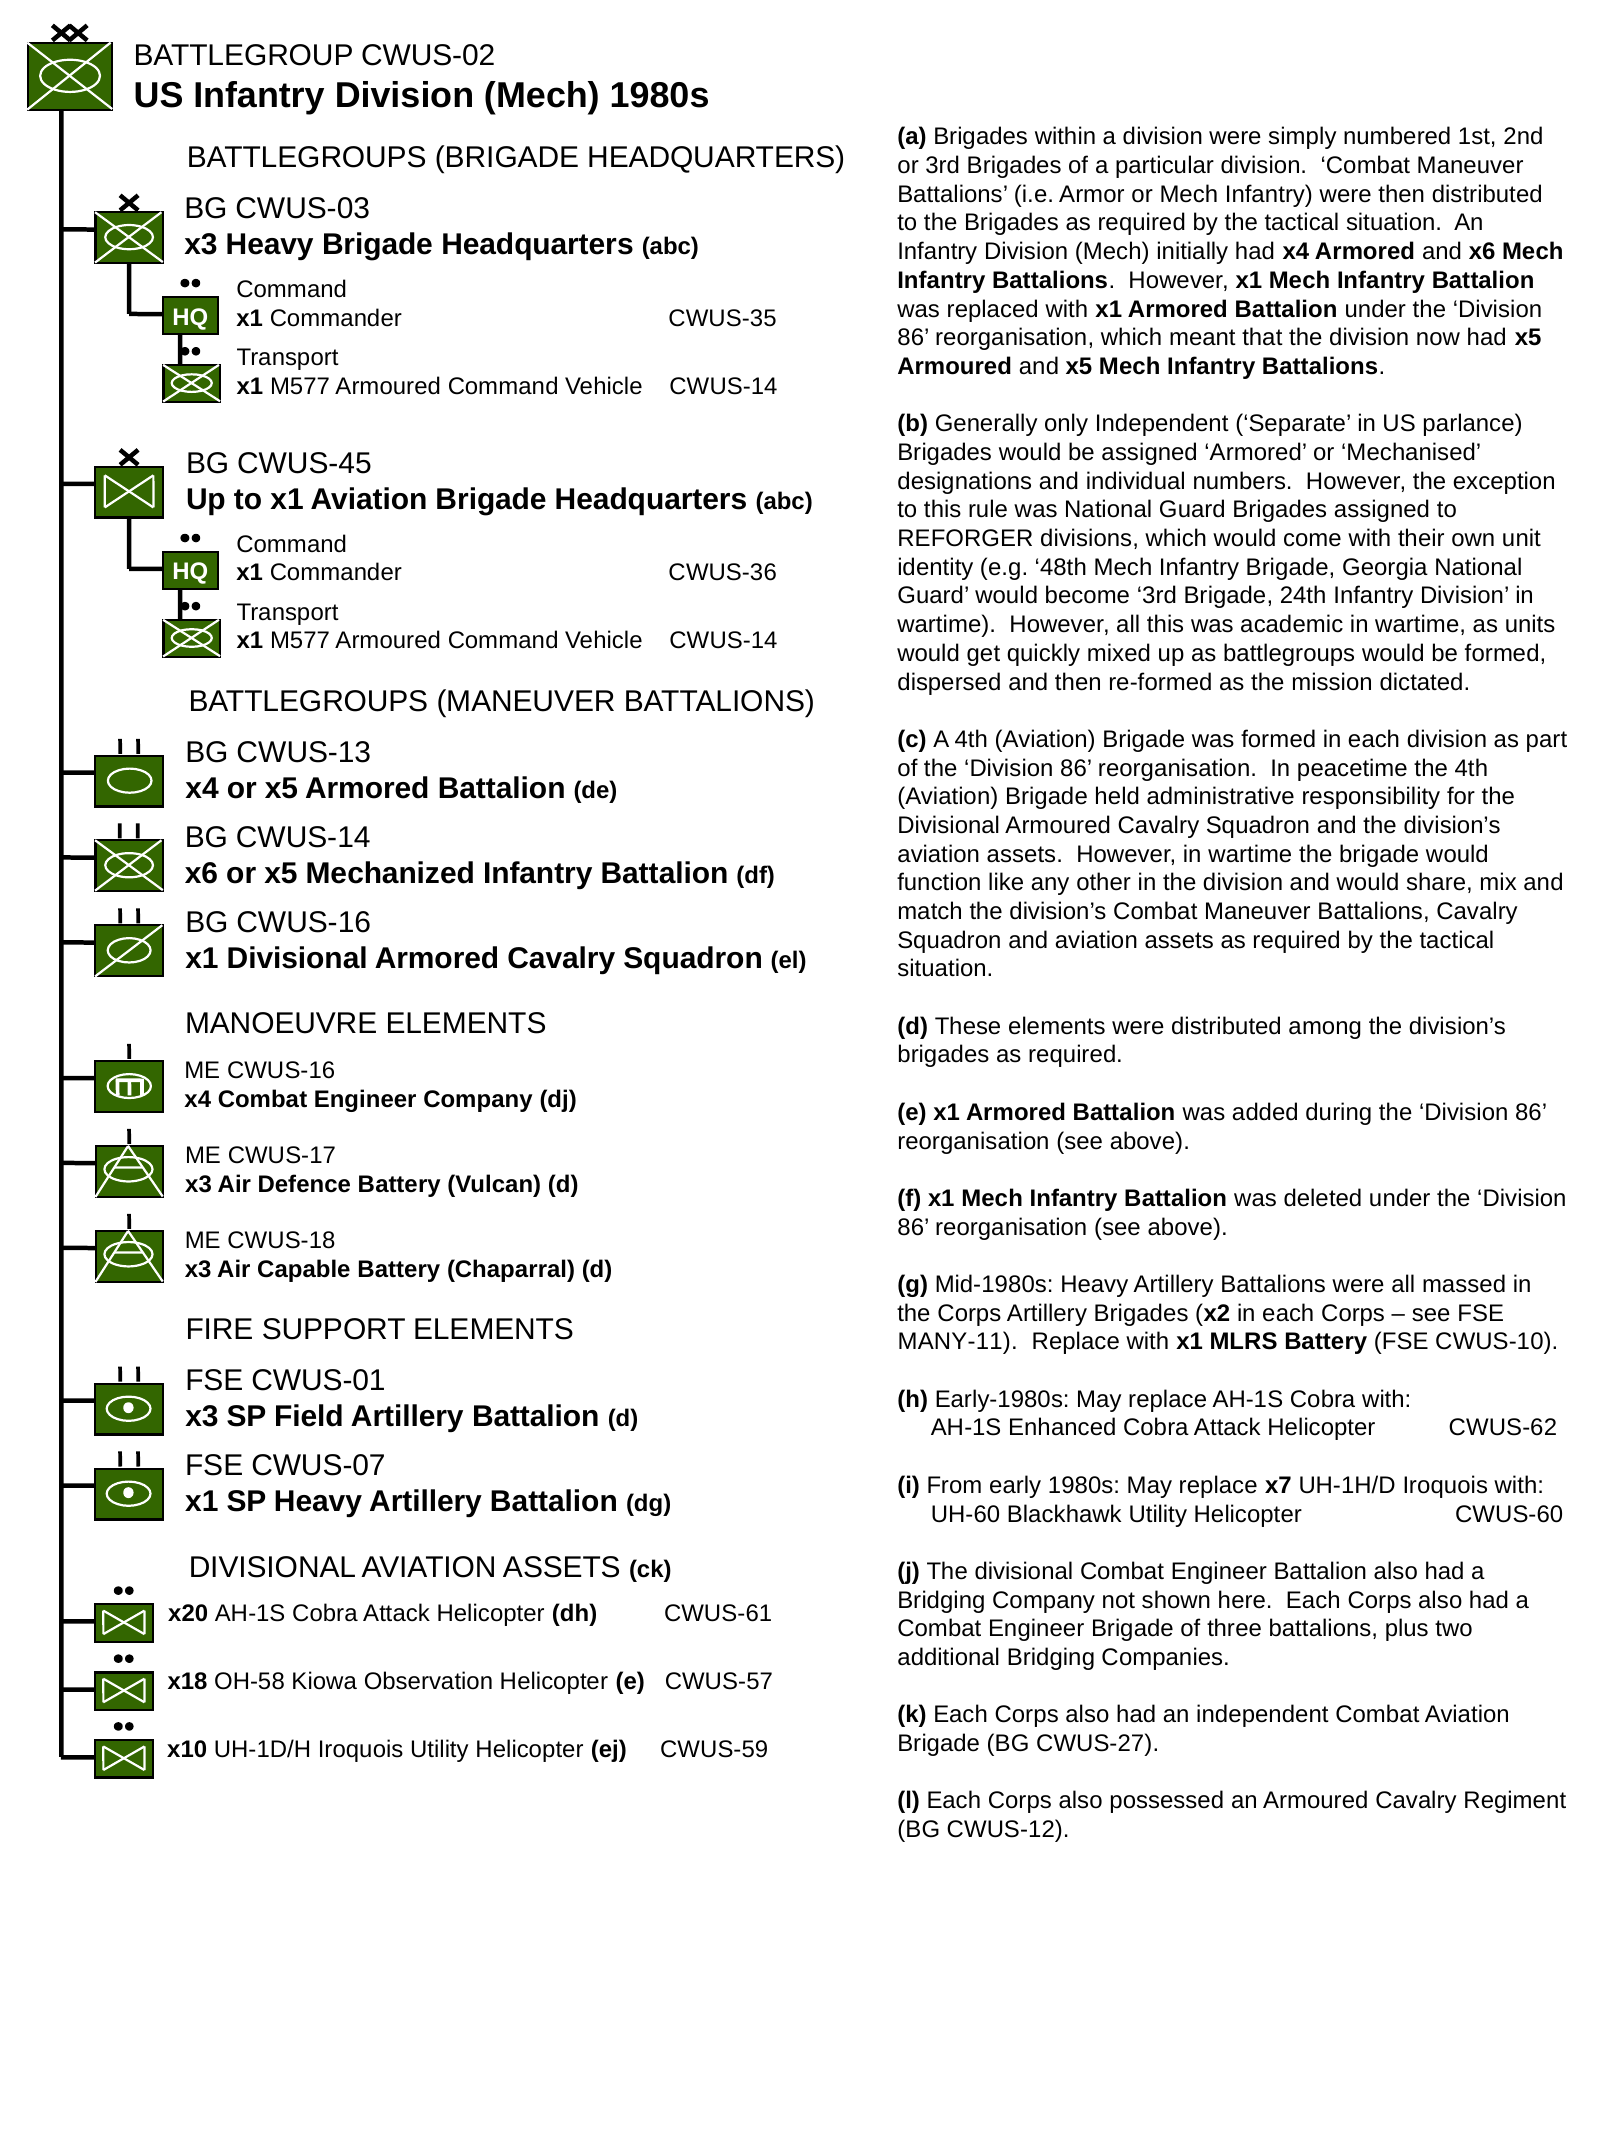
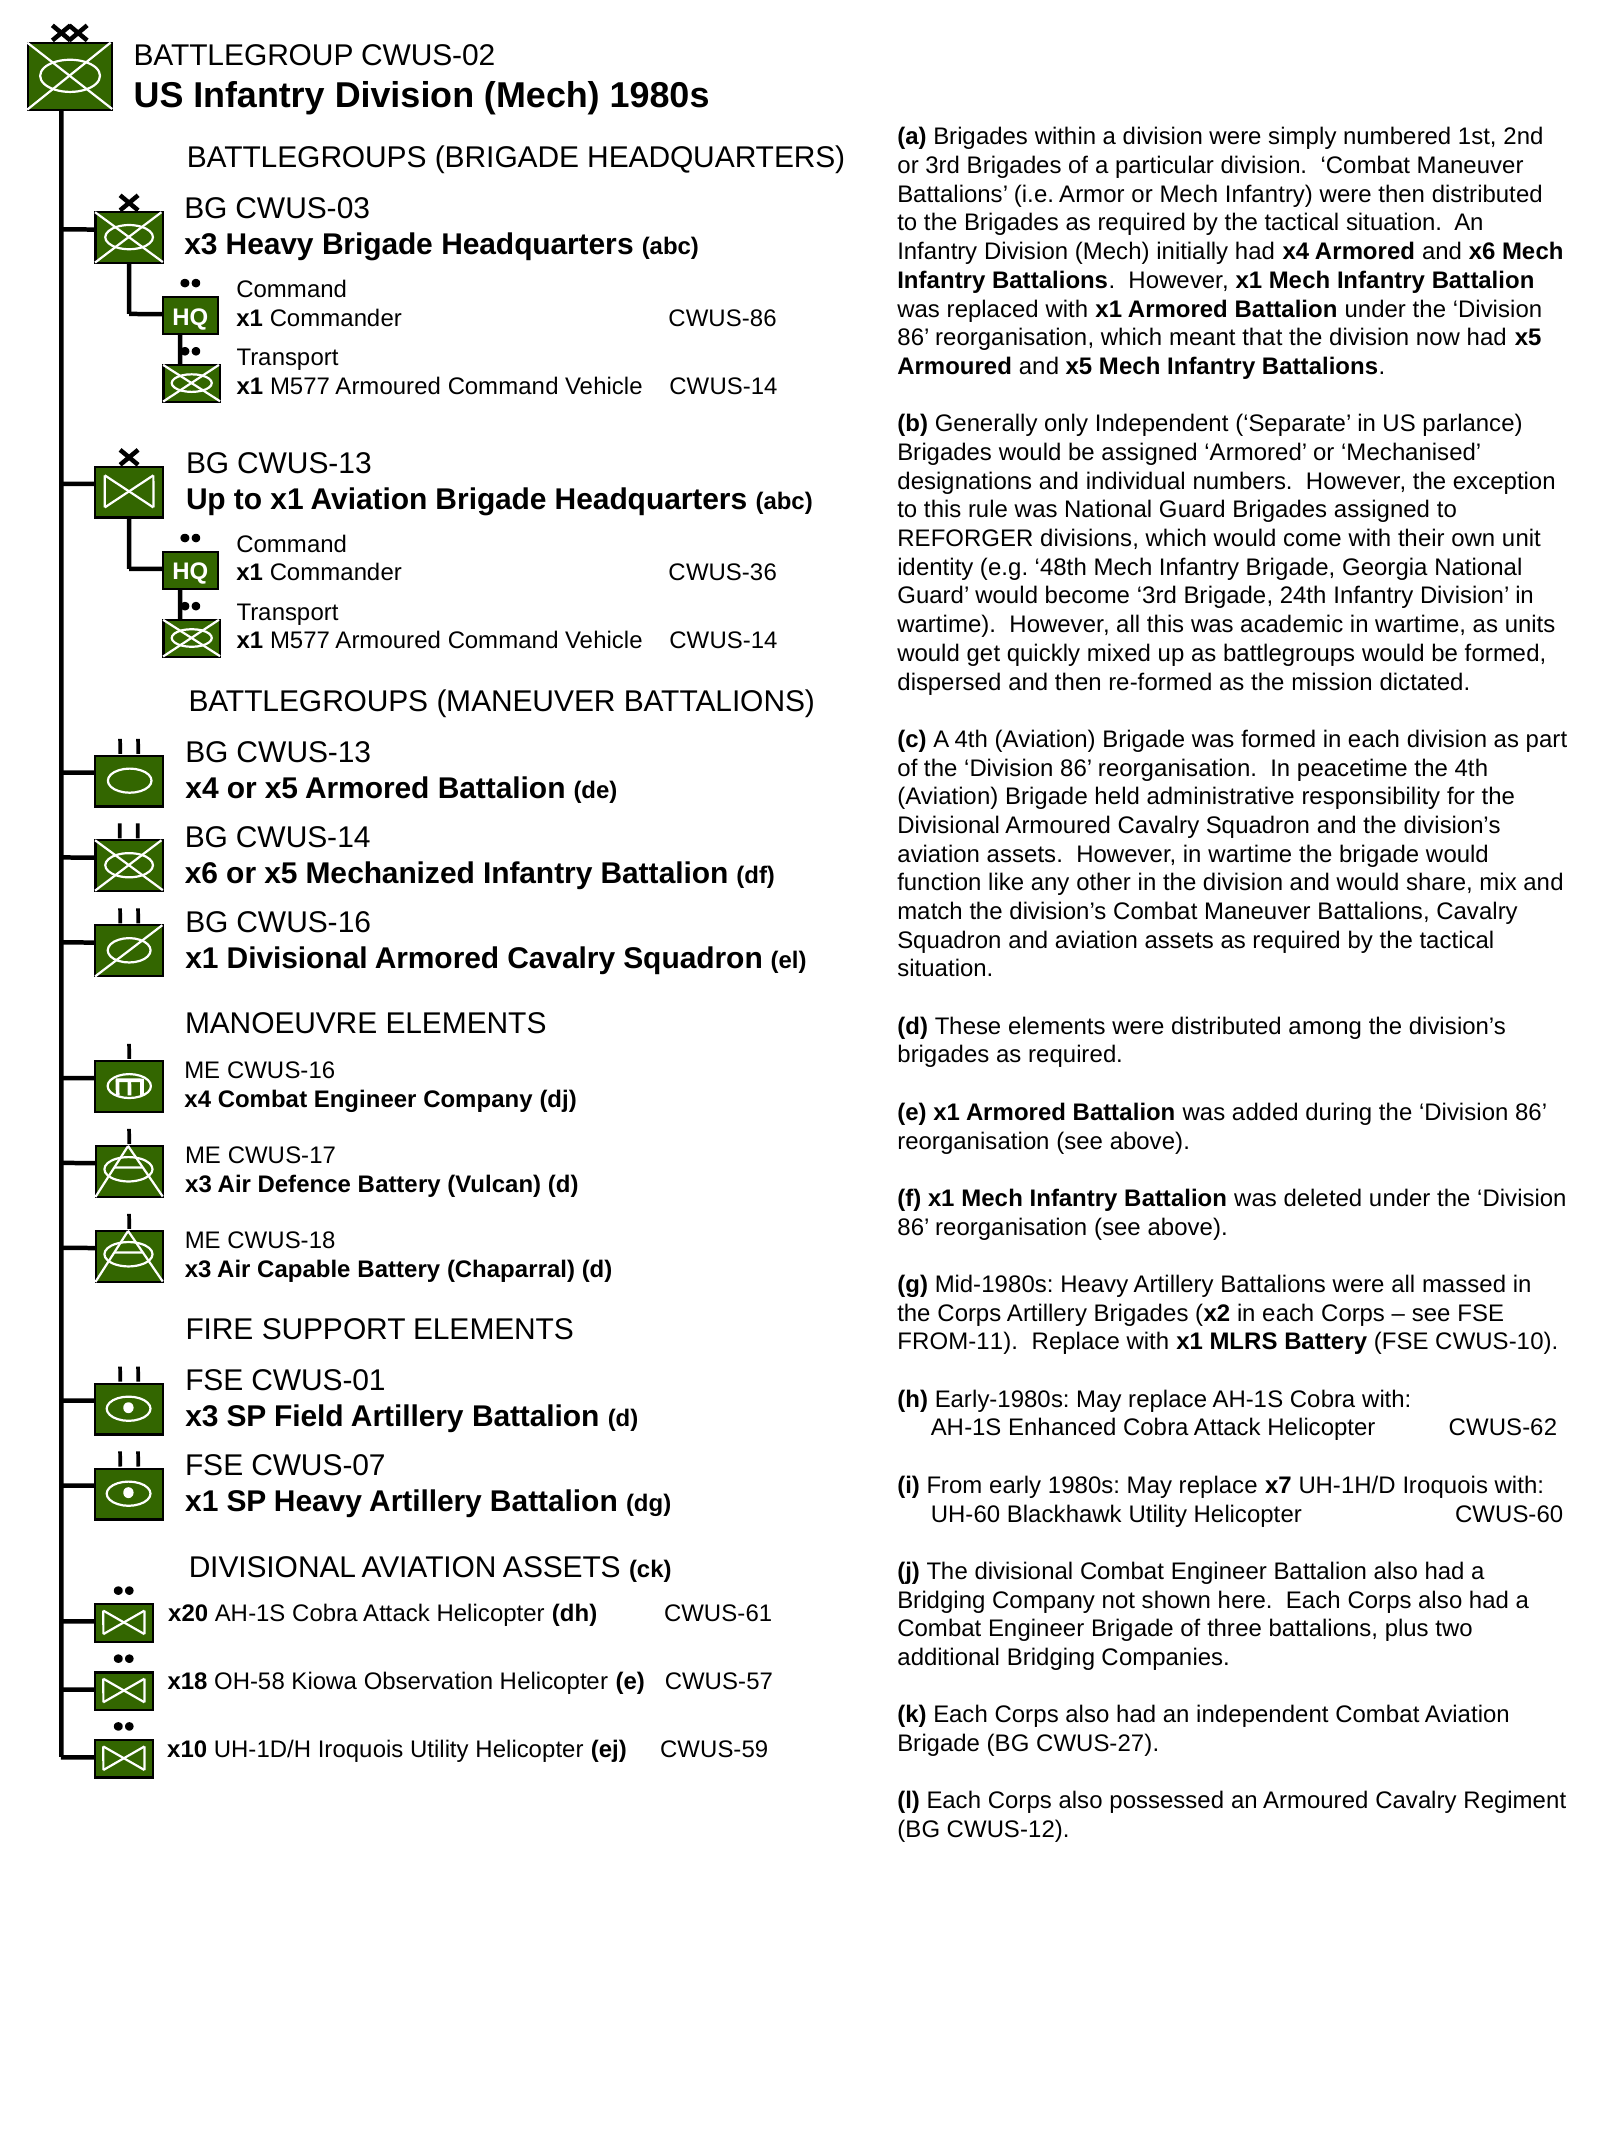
CWUS-35: CWUS-35 -> CWUS-86 (723, 318)
CWUS-45: CWUS-45 -> CWUS-13 (304, 464)
MANY-11: MANY-11 -> FROM-11 (958, 1342)
